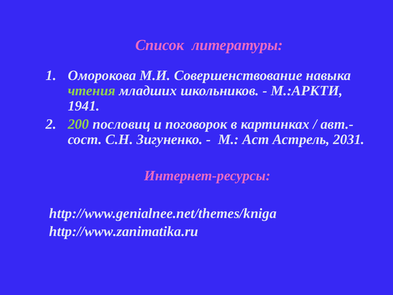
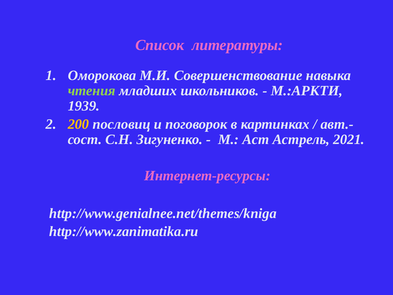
1941: 1941 -> 1939 (84, 106)
200 colour: light green -> yellow (78, 124)
2031: 2031 -> 2021 (349, 139)
